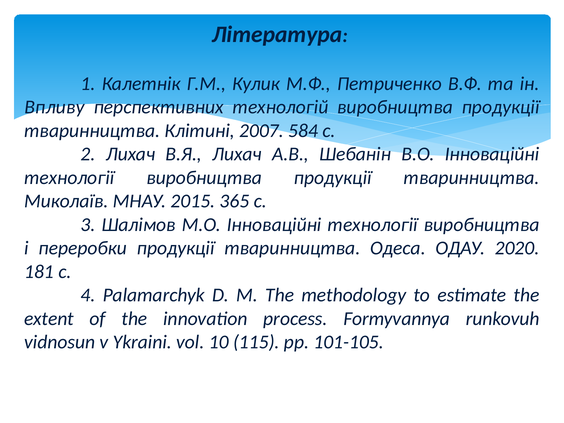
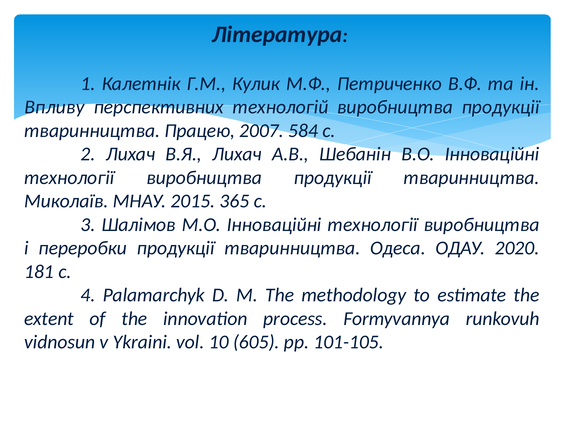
Клітині: Клітині -> Працею (200, 131)
115: 115 -> 605 (256, 342)
